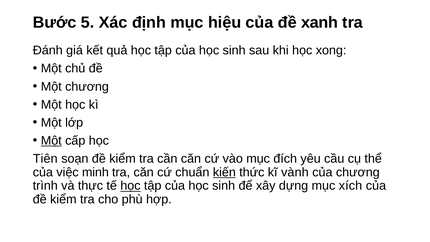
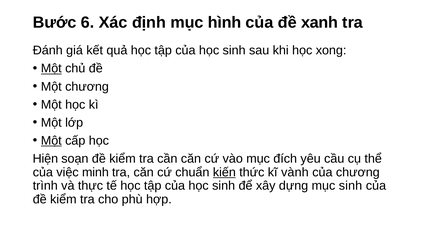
5: 5 -> 6 (88, 22)
hiệu: hiệu -> hình (225, 22)
Một underline: none -> present (51, 68)
Tiên: Tiên -> Hiện (45, 159)
học underline: present -> none (130, 186)
mục xích: xích -> sinh (351, 186)
